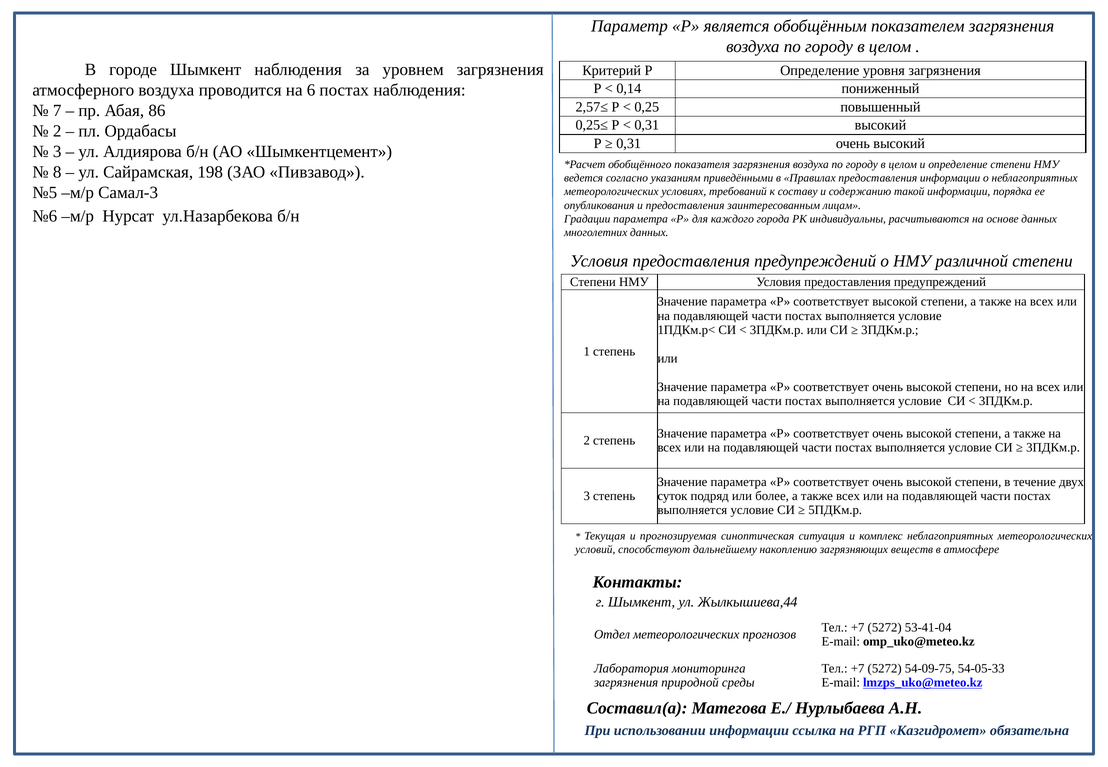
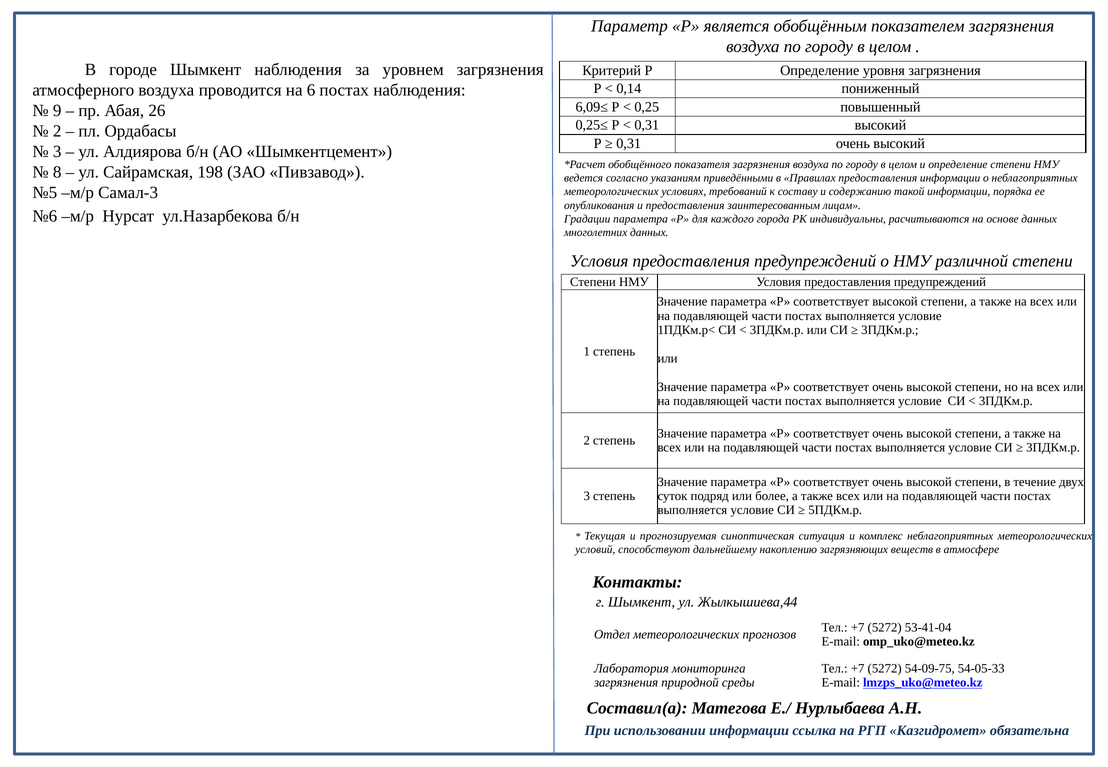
2,57≤: 2,57≤ -> 6,09≤ (592, 107)
7: 7 -> 9 (57, 111)
86: 86 -> 26 (157, 111)
